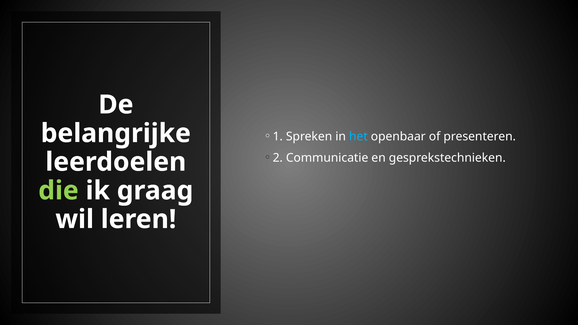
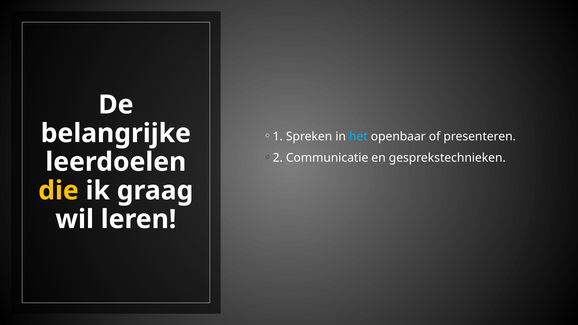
die colour: light green -> yellow (58, 191)
